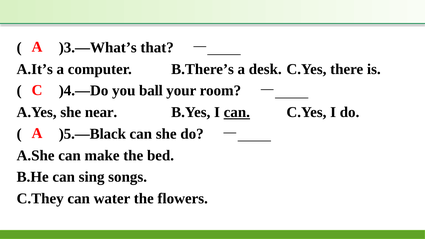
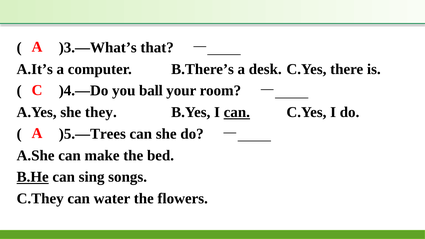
near: near -> they (101, 112)
)5.—Black: )5.—Black -> )5.—Trees (92, 134)
B.He underline: none -> present (33, 177)
